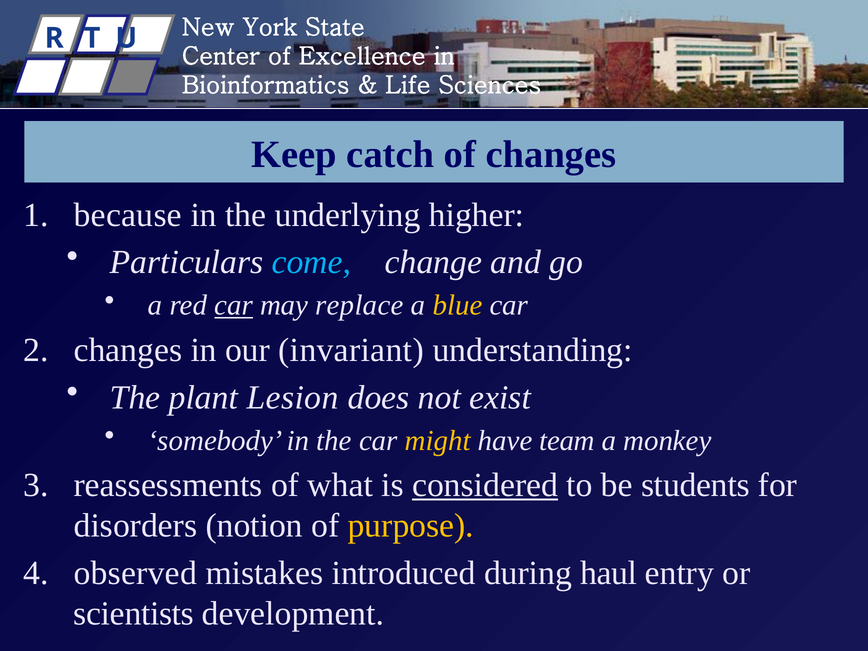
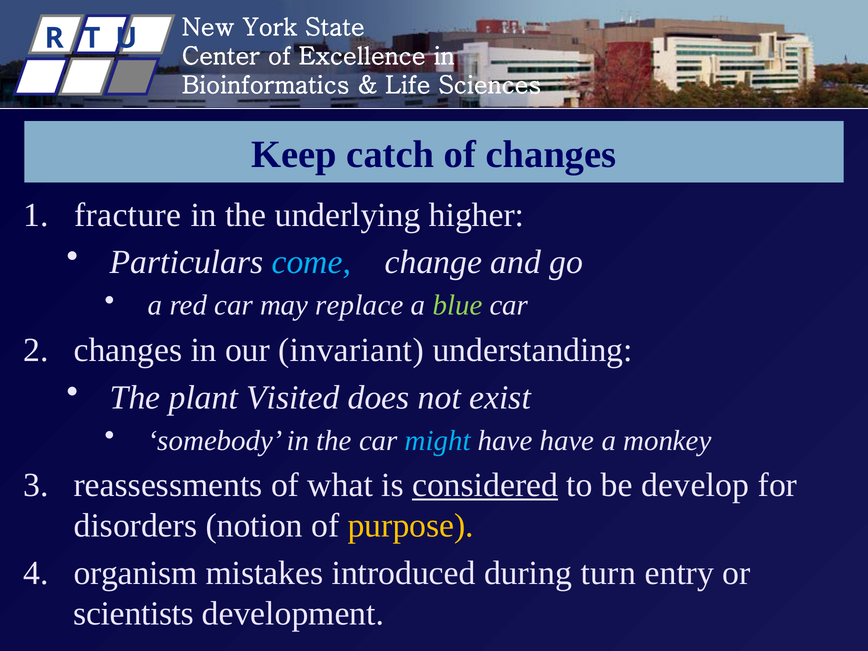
because: because -> fracture (128, 215)
car underline: present -> none (234, 305)
blue colour: yellow -> light green (458, 305)
Lesion: Lesion -> Visited (293, 397)
might colour: yellow -> light blue (438, 440)
have team: team -> have (567, 440)
students: students -> develop (695, 485)
observed: observed -> organism (136, 573)
haul: haul -> turn (608, 573)
